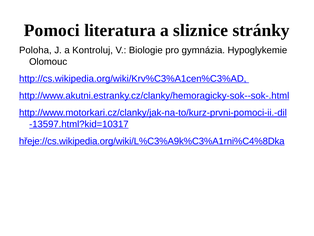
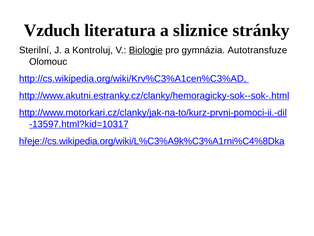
Pomoci: Pomoci -> Vzduch (52, 30)
Poloha: Poloha -> Sterilní (35, 50)
Biologie underline: none -> present (146, 50)
Hypoglykemie: Hypoglykemie -> Autotransfuze (257, 50)
